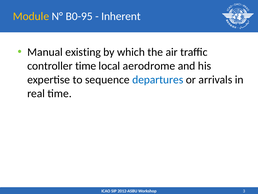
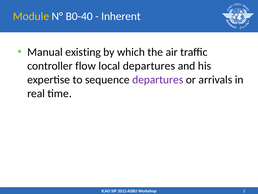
B0-95: B0-95 -> B0-40 (79, 16)
controller time: time -> flow (86, 66)
local aerodrome: aerodrome -> departures (149, 66)
departures colour: blue -> purple (158, 80)
